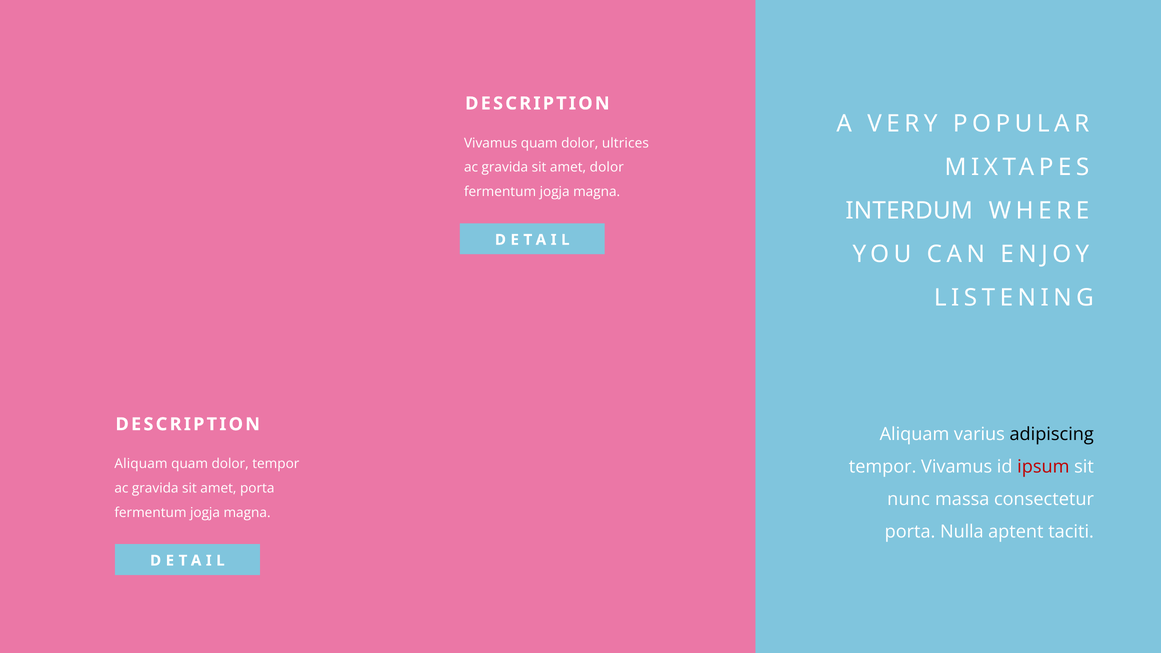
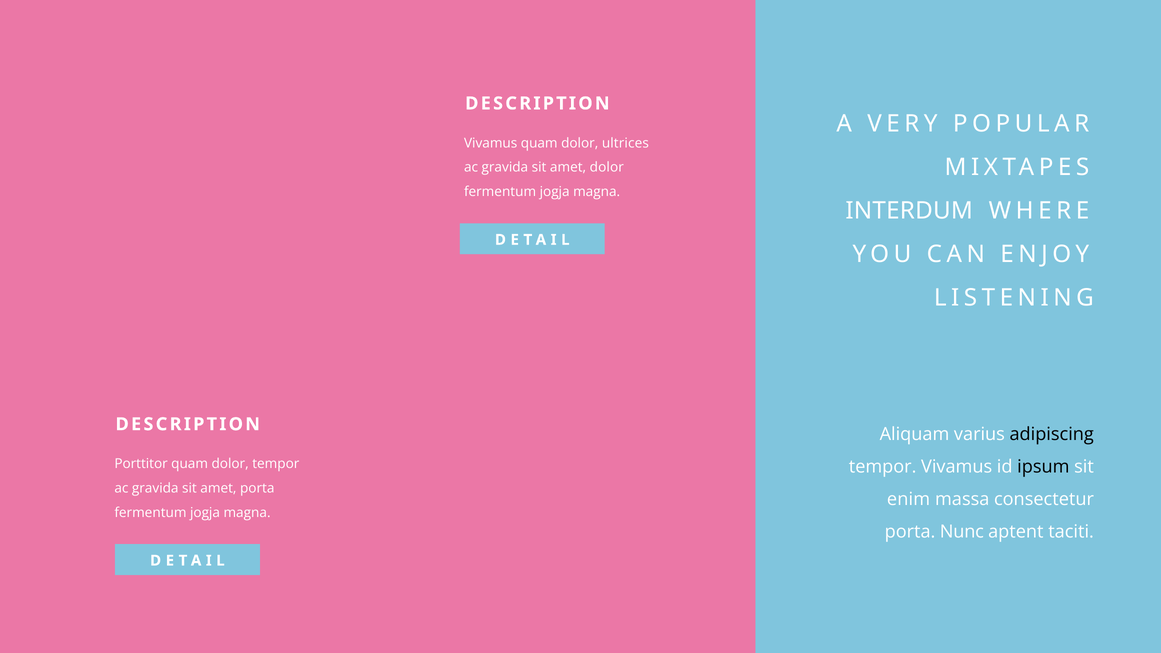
Aliquam: Aliquam -> Porttitor (141, 464)
ipsum colour: red -> black (1043, 467)
nunc: nunc -> enim (909, 499)
Nulla: Nulla -> Nunc (962, 532)
